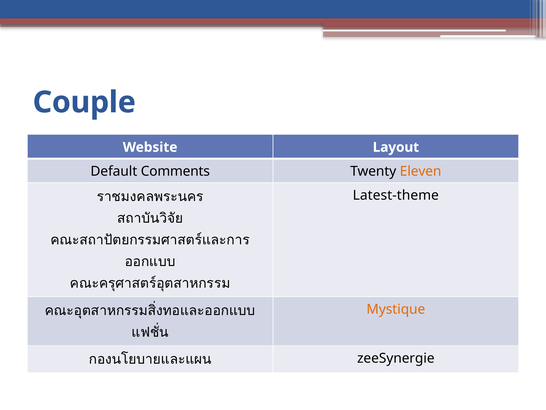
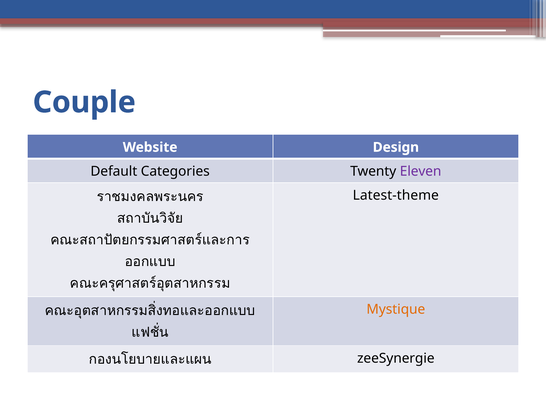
Layout: Layout -> Design (396, 147)
Comments: Comments -> Categories (175, 171)
Eleven colour: orange -> purple (421, 171)
